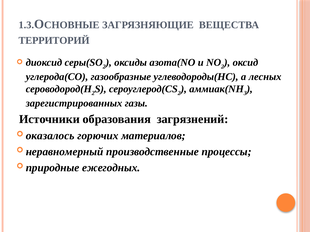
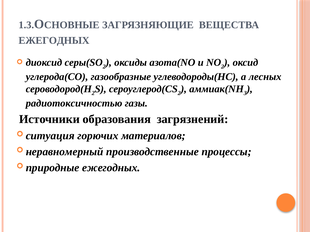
ТЕРРИТОРИЙ: ТЕРРИТОРИЙ -> ЕЖЕГОДНЫХ (54, 41)
зарегистрированных: зарегистрированных -> радиотоксичностью (74, 103)
оказалось: оказалось -> ситуация (50, 136)
